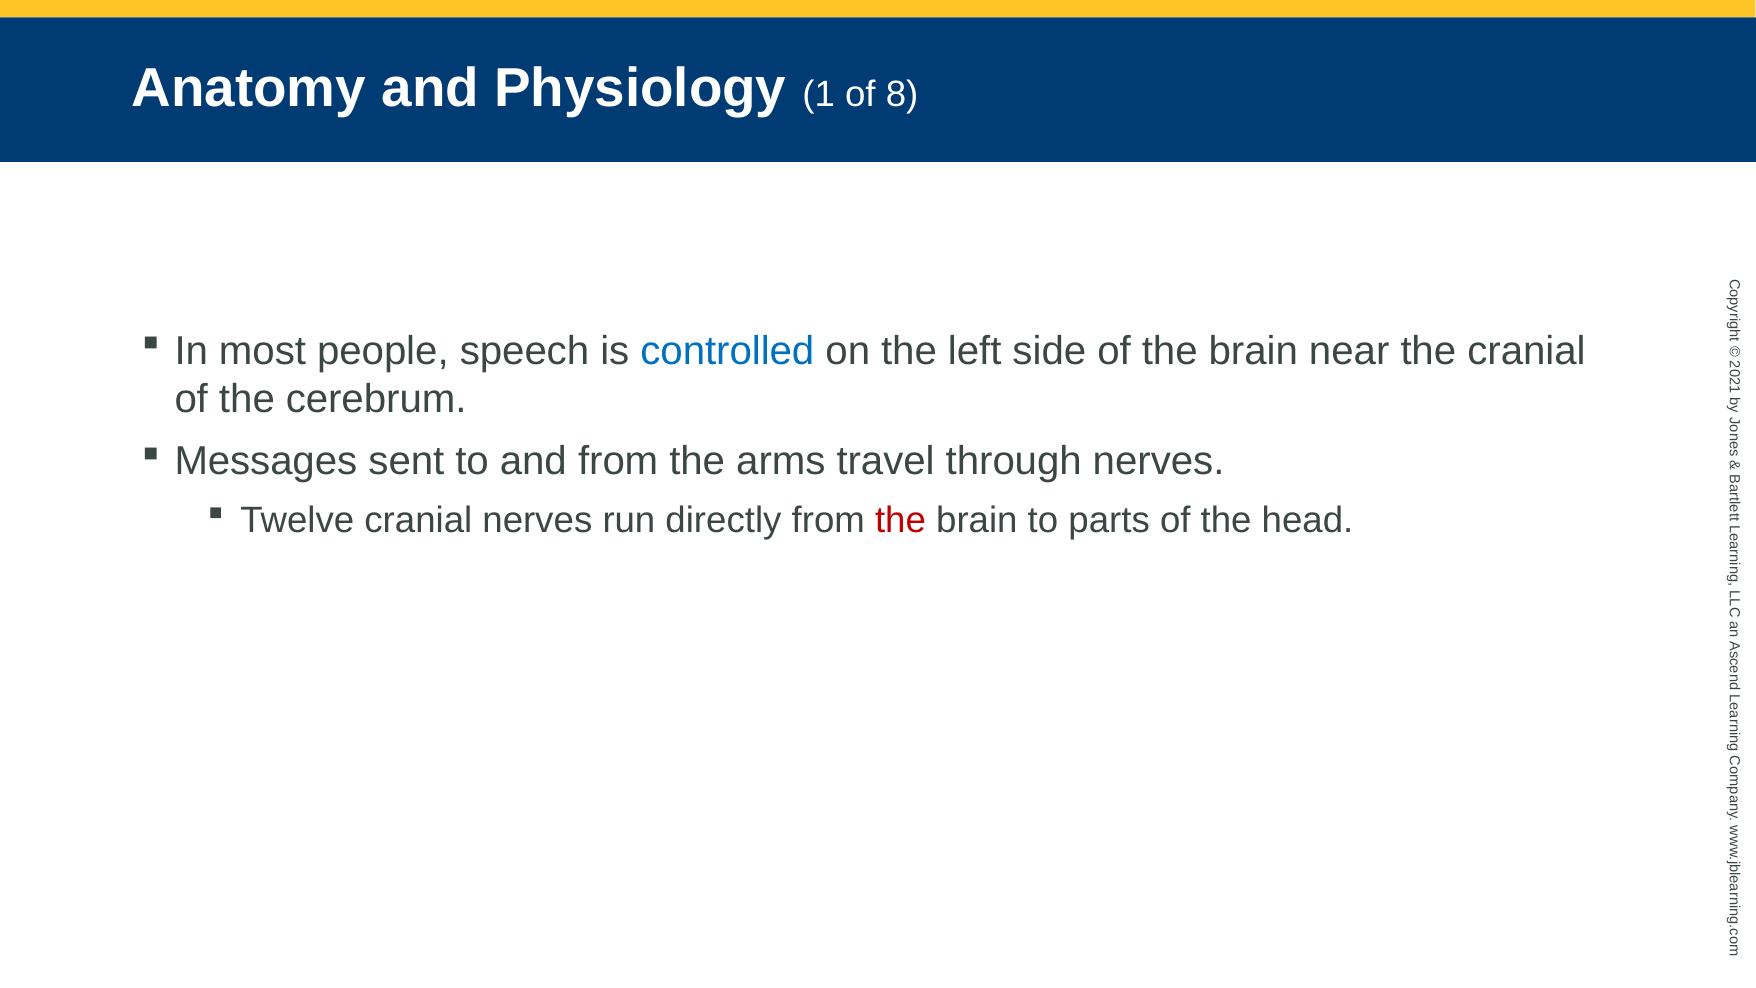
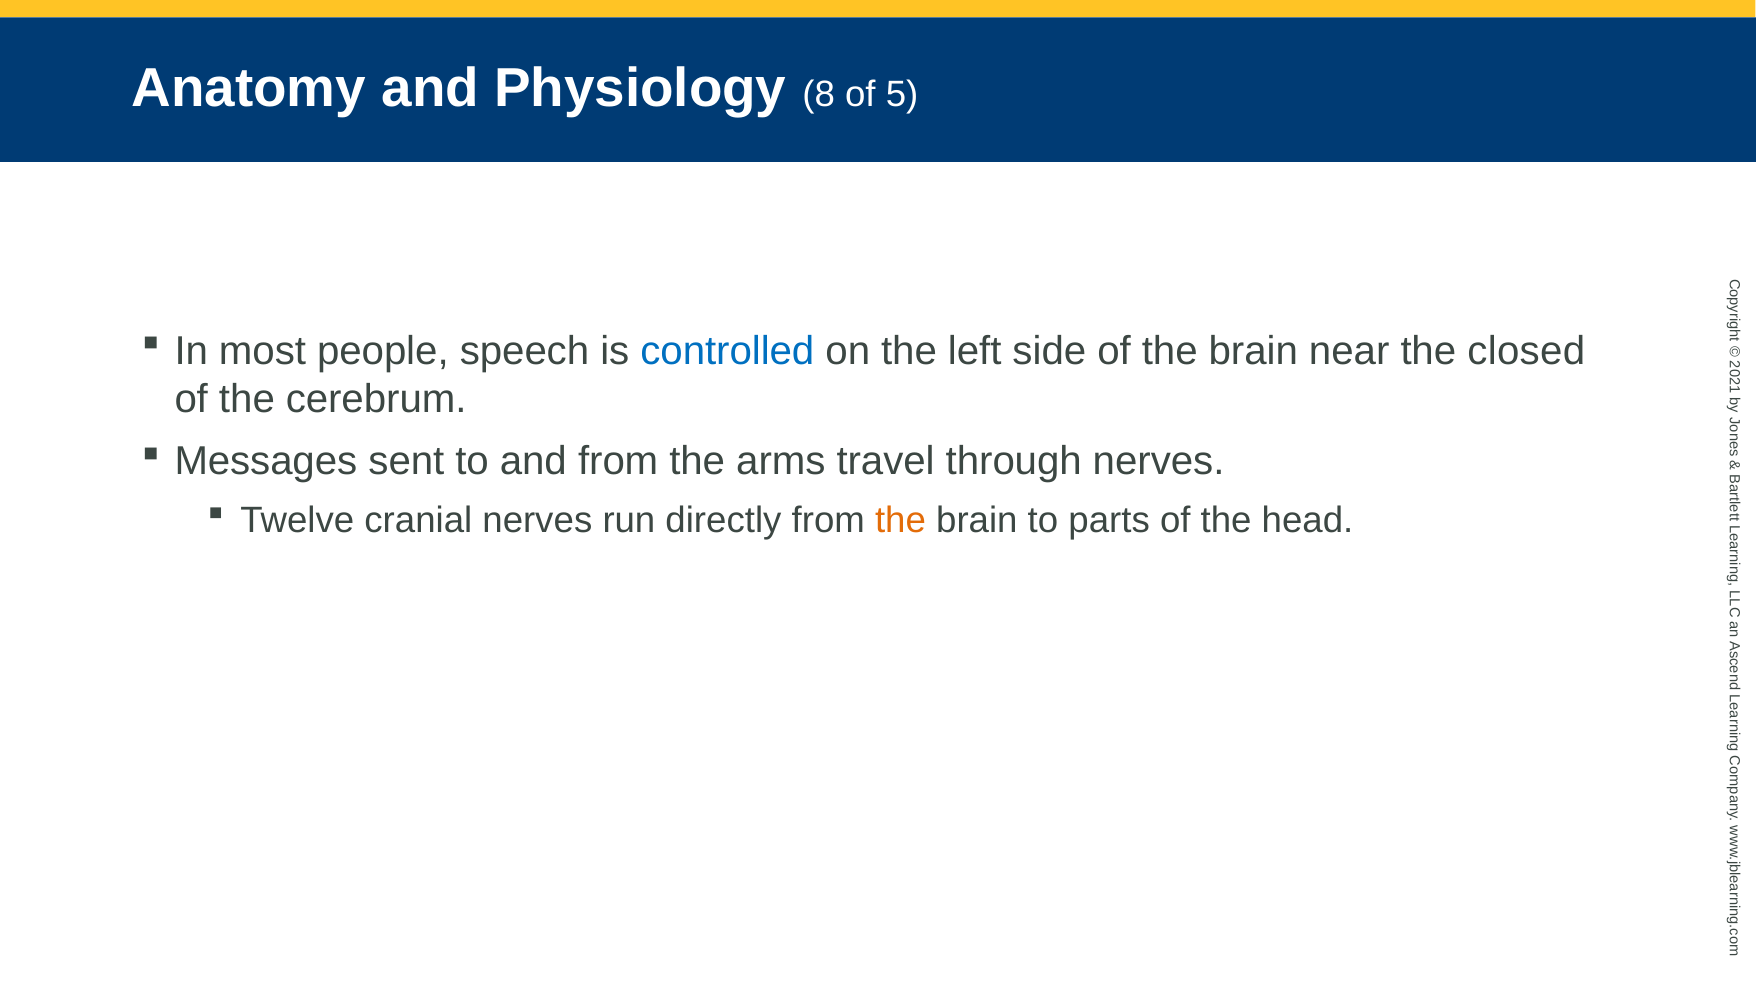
Physiology 1: 1 -> 8 (819, 94)
8: 8 -> 5 (902, 94)
the cranial: cranial -> closed (1526, 351)
the colour: red -> orange (900, 520)
